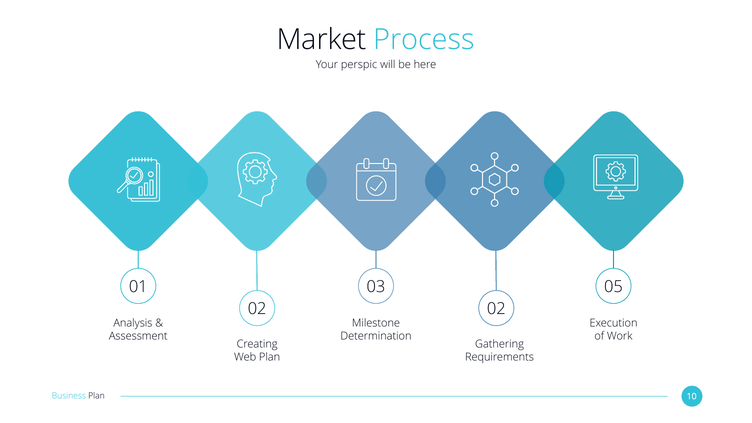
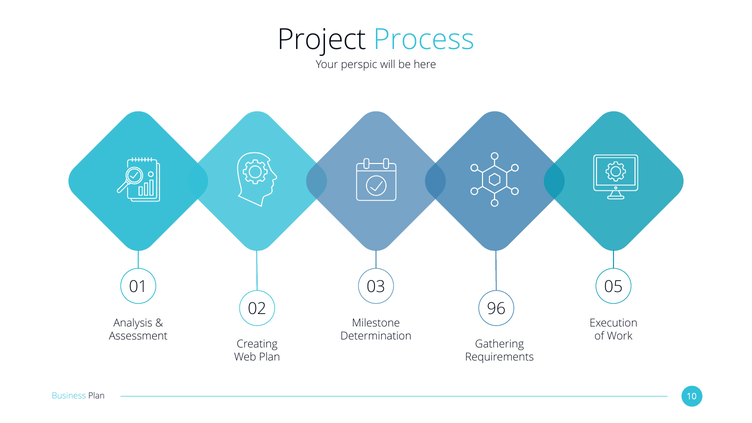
Market: Market -> Project (322, 40)
02 02: 02 -> 96 (496, 309)
